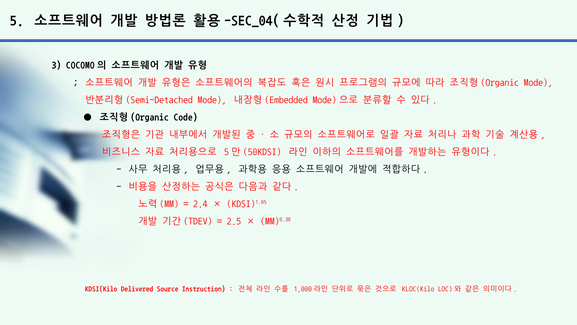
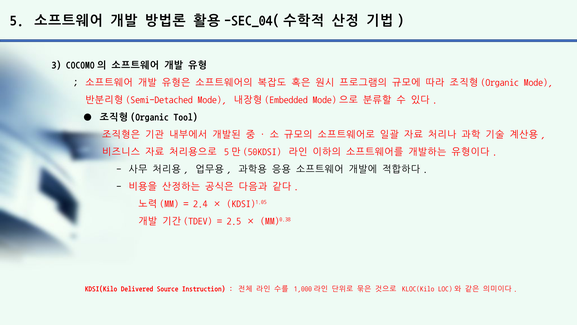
Code: Code -> Tool (186, 117)
